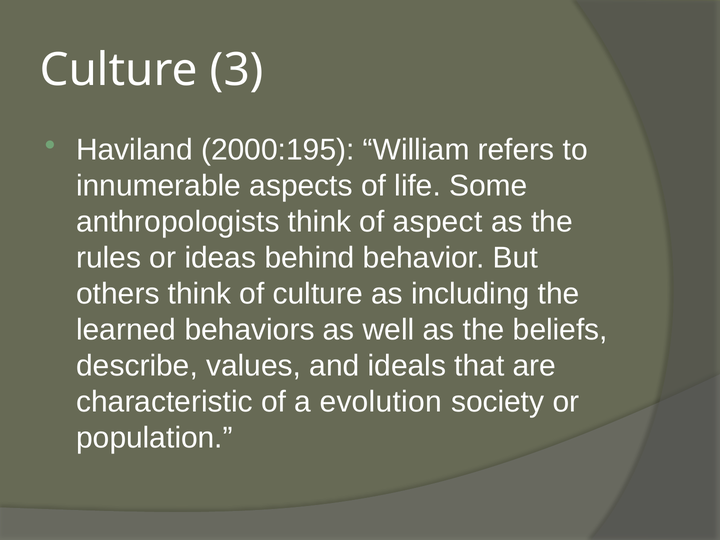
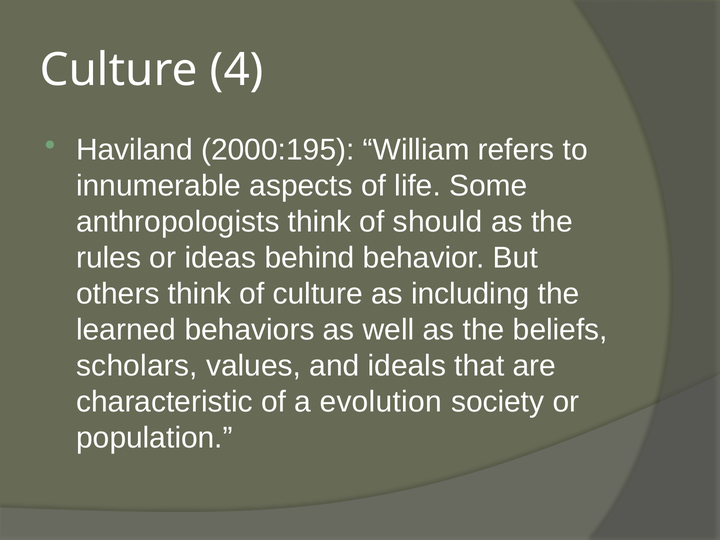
3: 3 -> 4 (237, 70)
aspect: aspect -> should (438, 222)
describe: describe -> scholars (137, 366)
